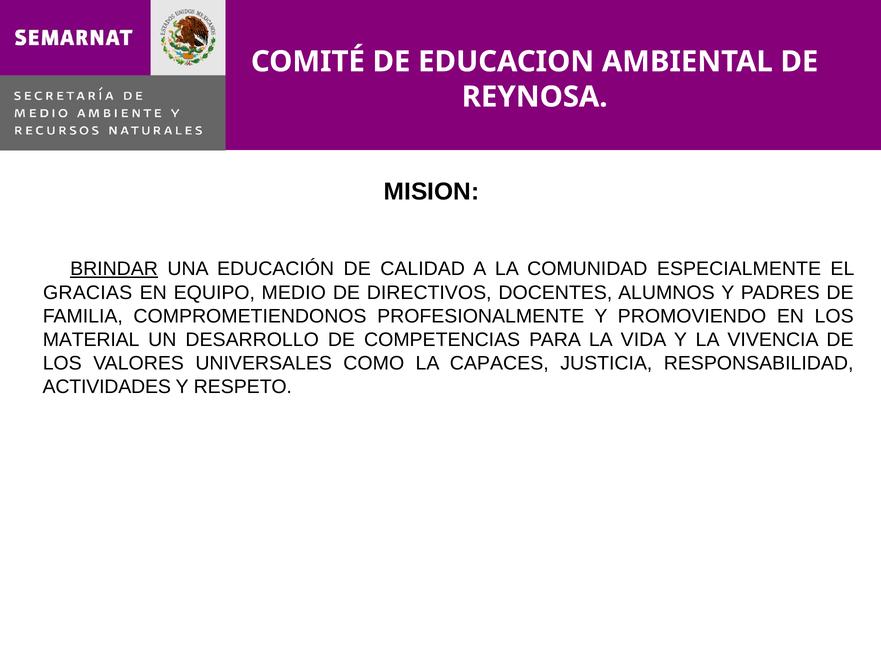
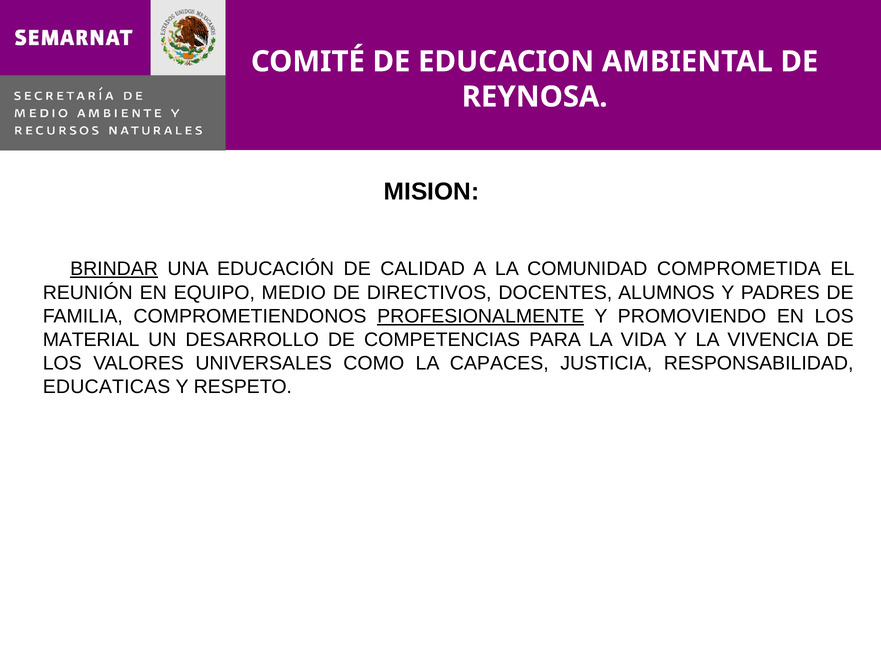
ESPECIALMENTE: ESPECIALMENTE -> COMPROMETIDA (739, 269)
GRACIAS: GRACIAS -> REUNIÓN (88, 293)
PROFESIONALMENTE underline: none -> present (481, 316)
ACTIVIDADES: ACTIVIDADES -> EDUCATICAS (107, 387)
